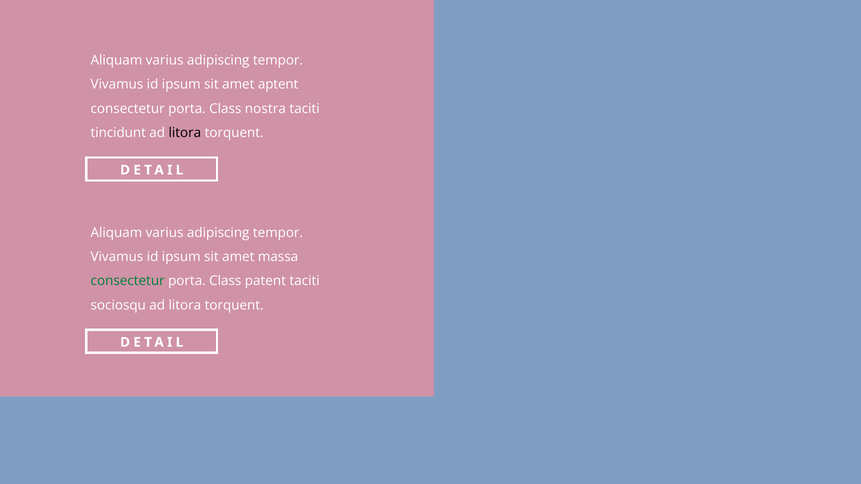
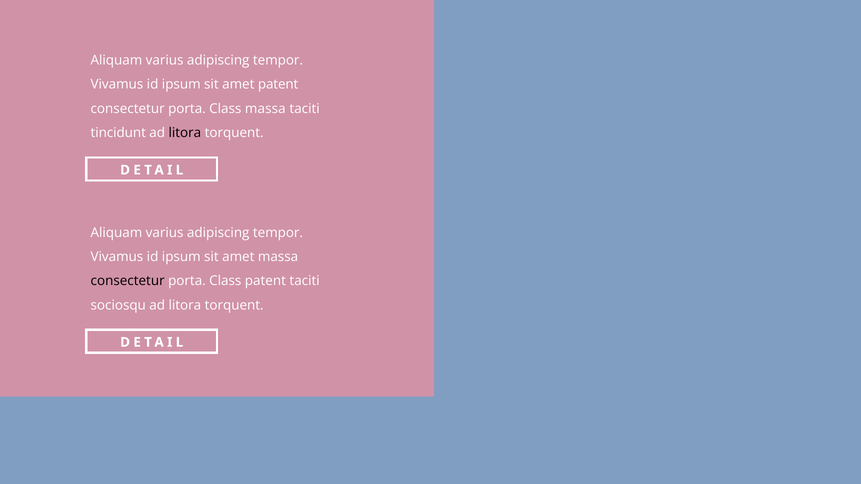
amet aptent: aptent -> patent (278, 85)
Class nostra: nostra -> massa (265, 109)
consectetur colour: green -> black (128, 281)
